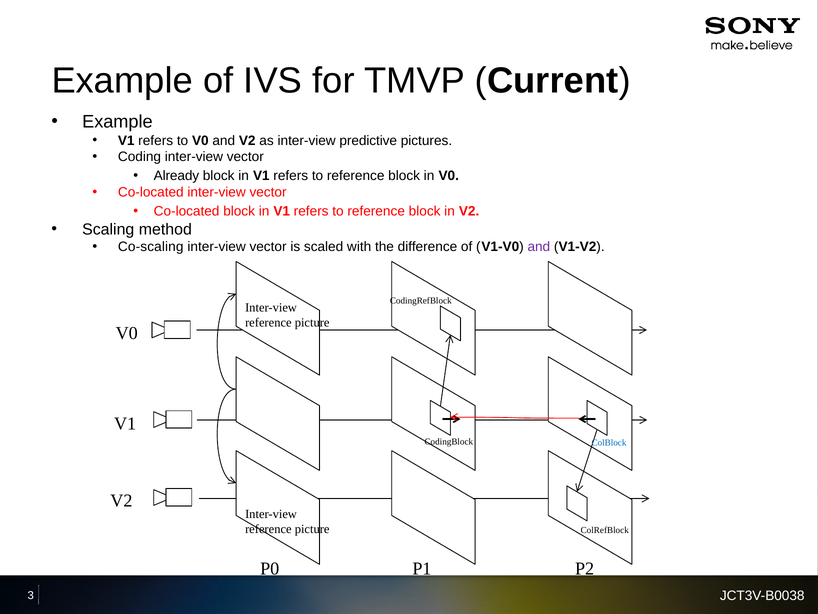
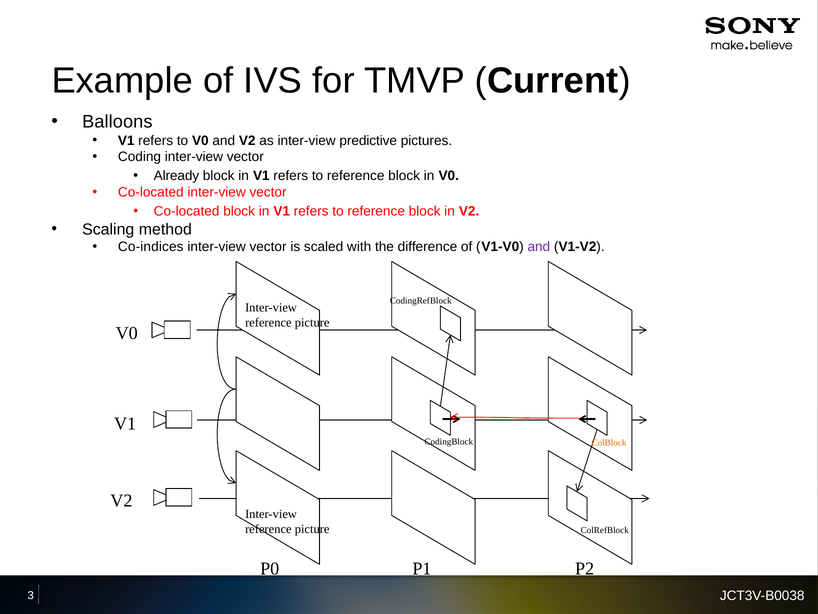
Example: Example -> Balloons (117, 122)
Co-scaling: Co-scaling -> Co-indices (151, 247)
ColBlock colour: blue -> orange (609, 442)
